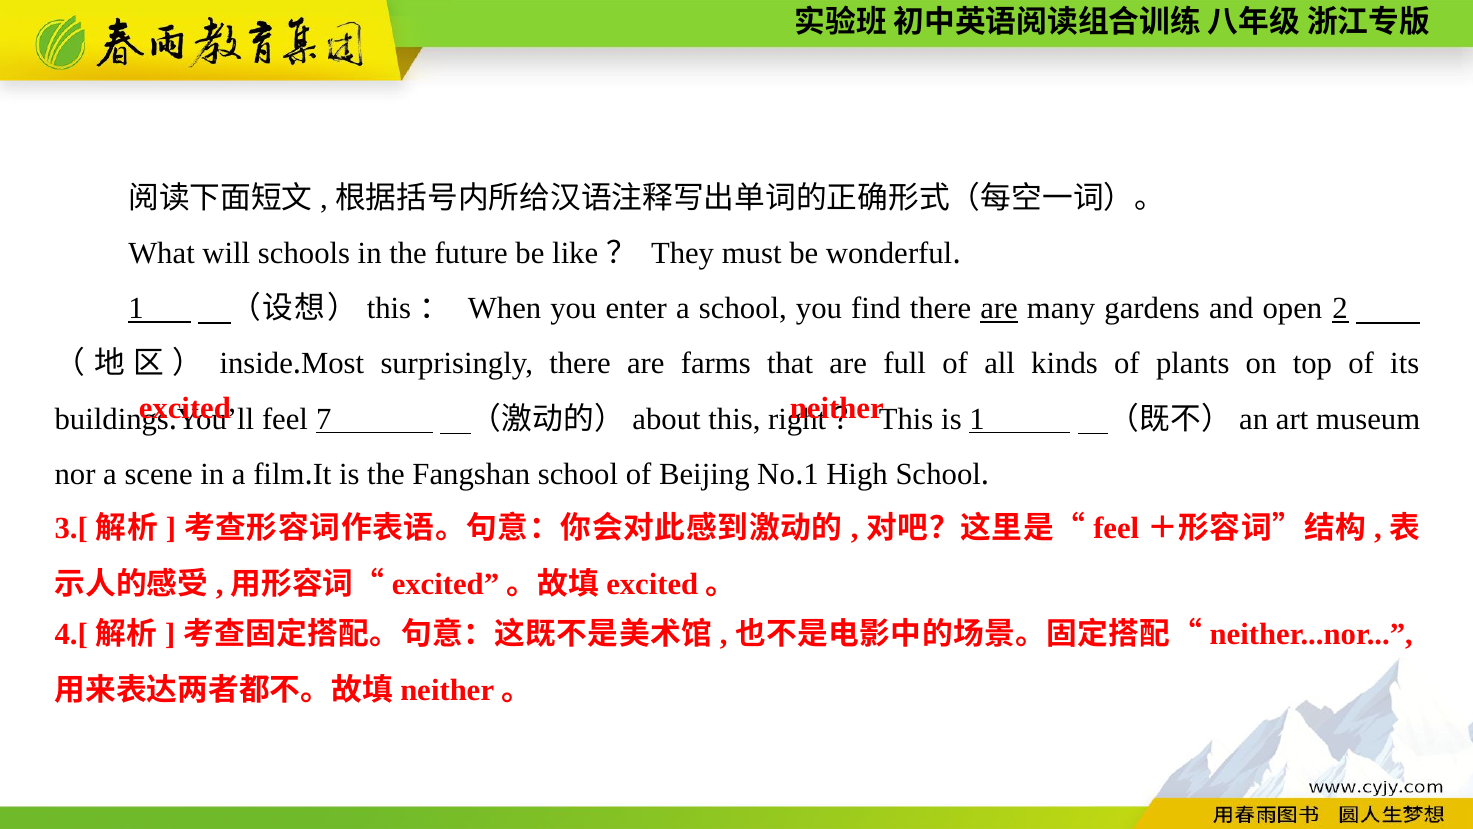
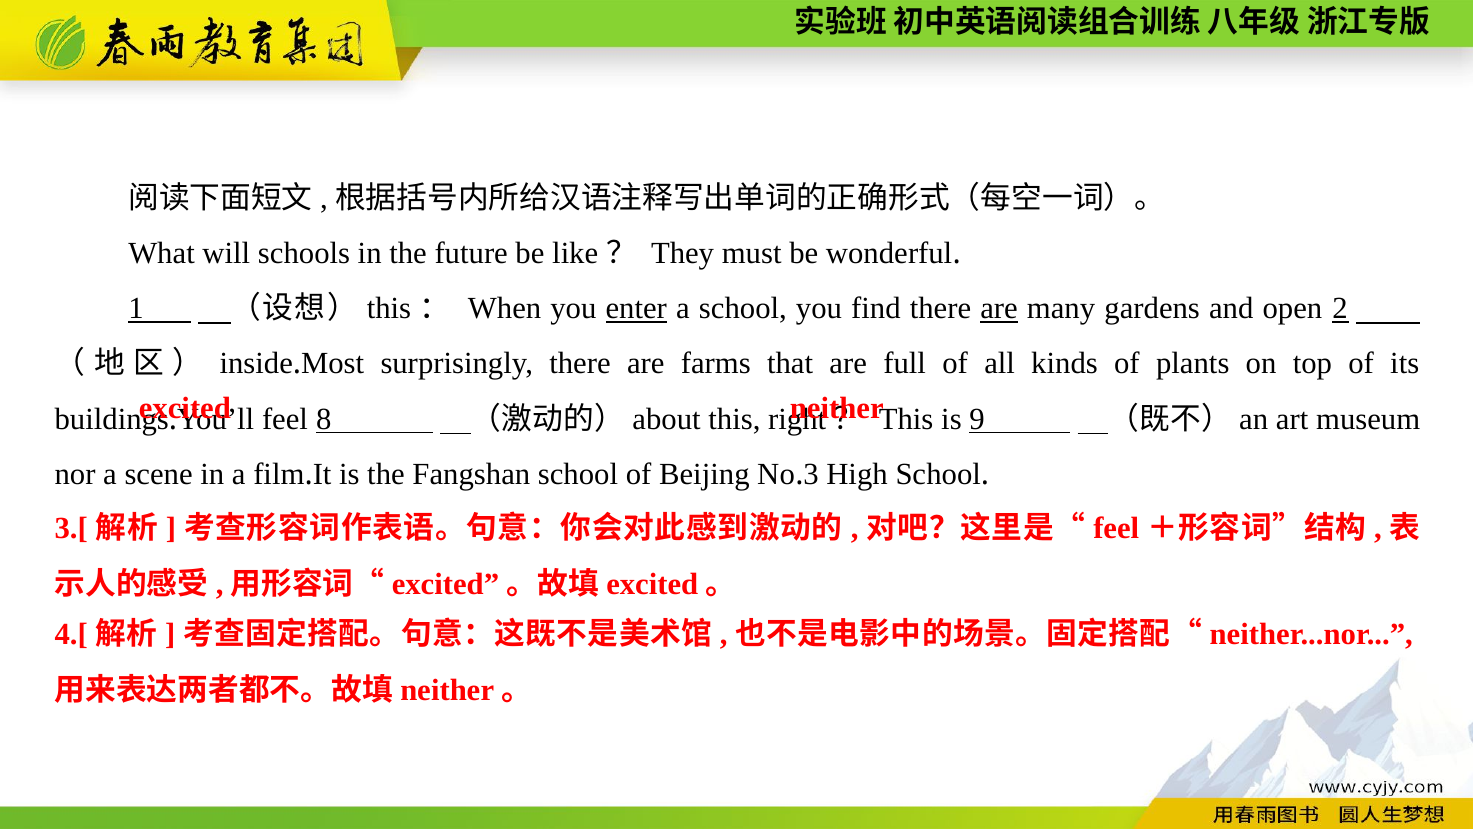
enter underline: none -> present (636, 308)
7: 7 -> 8 (324, 419)
is 1: 1 -> 9 (977, 419)
1: 1 -> 3 (811, 474)
